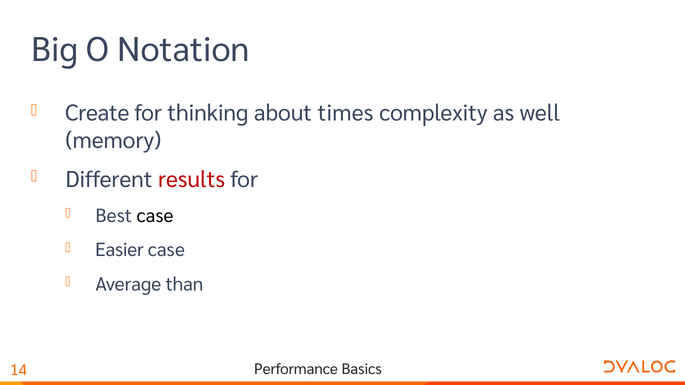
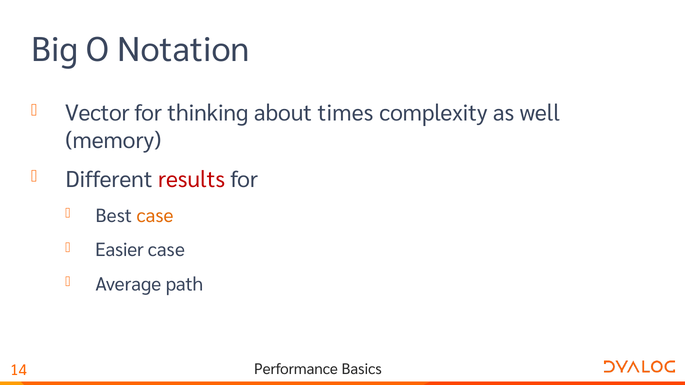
Create: Create -> Vector (97, 113)
case colour: black -> orange (155, 216)
than: than -> path (184, 284)
